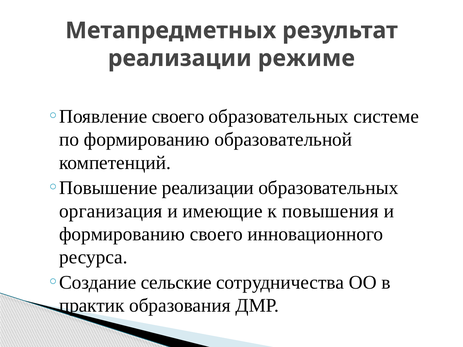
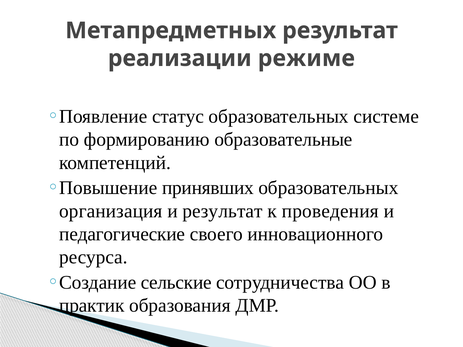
своего: своего -> статус (178, 116)
образовательной: образовательной -> образовательные (283, 140)
реализации: реализации -> принявших (208, 188)
и имеющие: имеющие -> результат (223, 211)
повышения: повышения -> проведения (330, 211)
формированию: формированию -> педагогические (122, 234)
